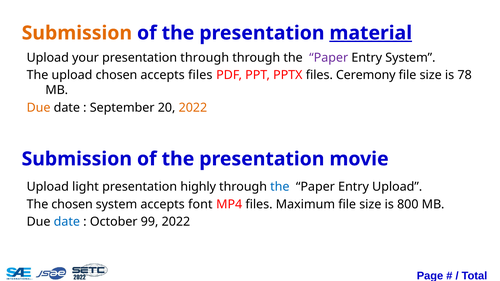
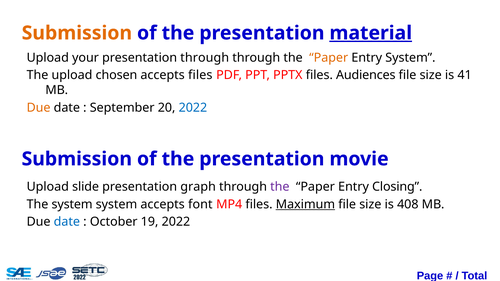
Paper colour: purple -> orange (329, 58)
Ceremony: Ceremony -> Audiences (366, 75)
78: 78 -> 41 (465, 75)
2022 colour: orange -> blue (193, 108)
light: light -> slide (86, 187)
highly: highly -> graph (198, 187)
the colour: blue -> purple (280, 187)
Entry Upload: Upload -> Closing (397, 187)
The chosen: chosen -> system (72, 204)
Maximum underline: none -> present (305, 204)
800: 800 -> 408 (408, 204)
99: 99 -> 19 (150, 222)
